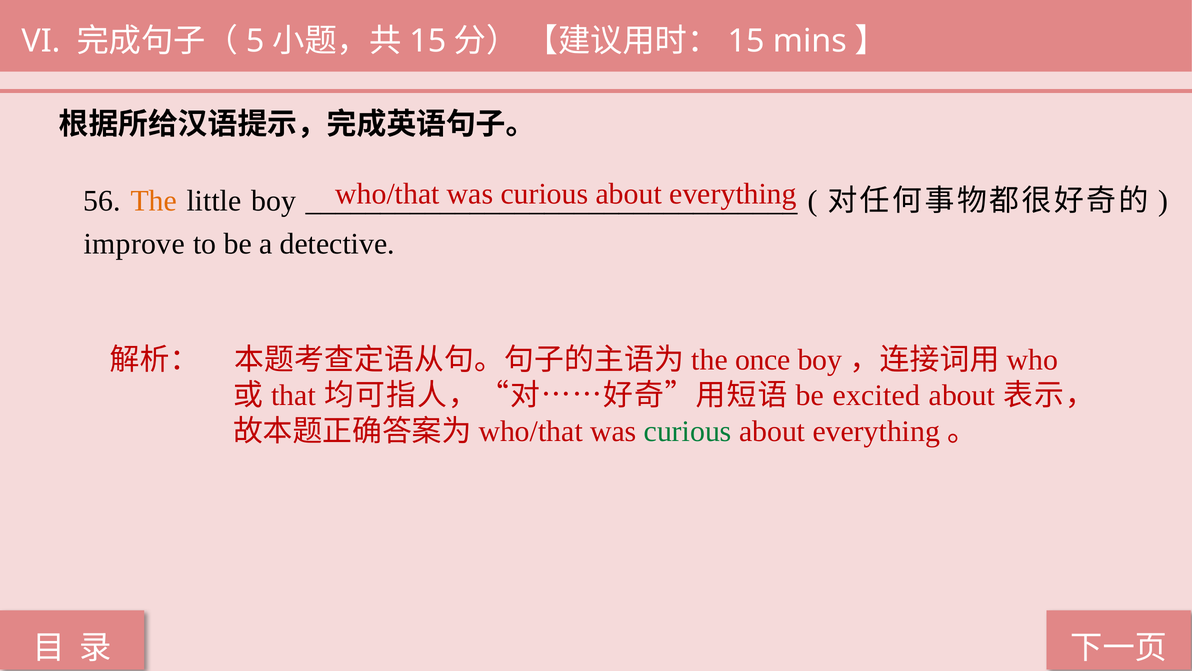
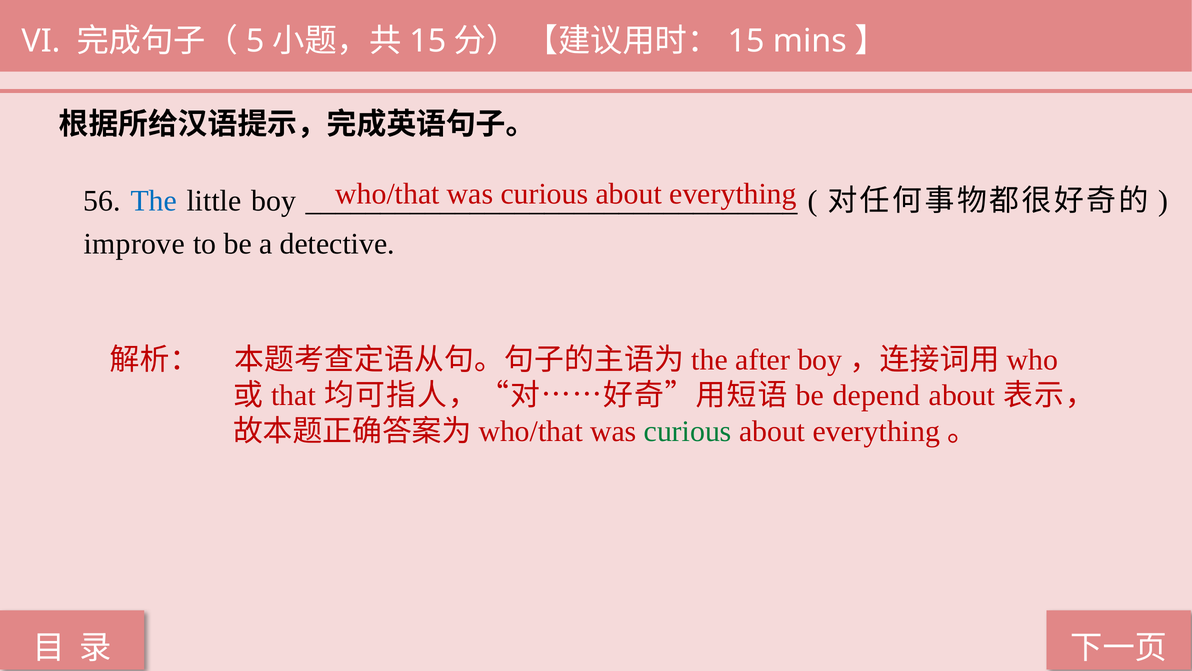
The colour: orange -> blue (154, 201)
once: once -> after (763, 360)
excited: excited -> depend (876, 395)
